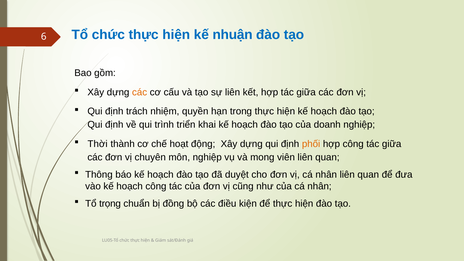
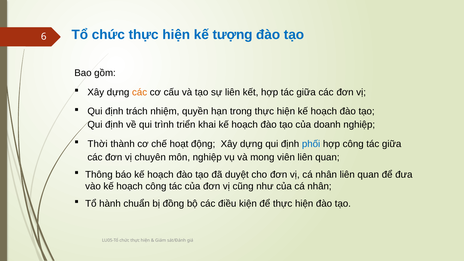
nhuận: nhuận -> tượng (233, 35)
phối colour: orange -> blue (311, 144)
trọng: trọng -> hành (110, 204)
